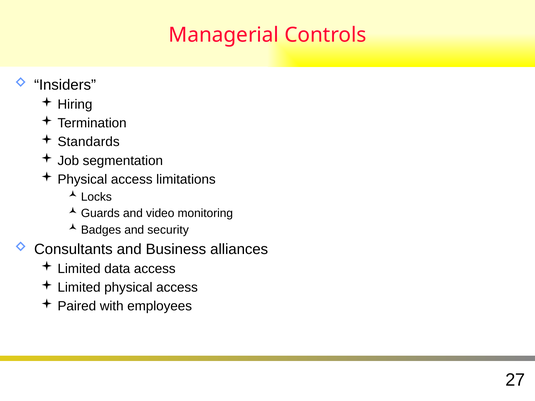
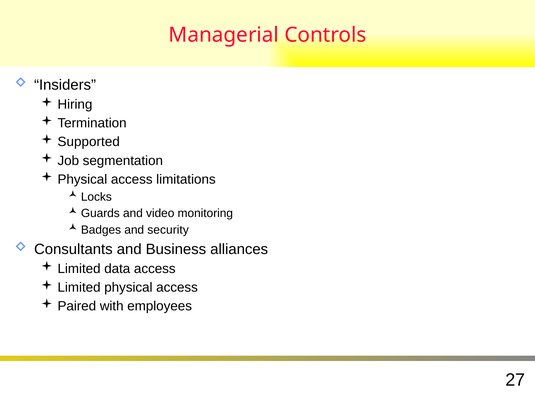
Standards: Standards -> Supported (89, 142)
